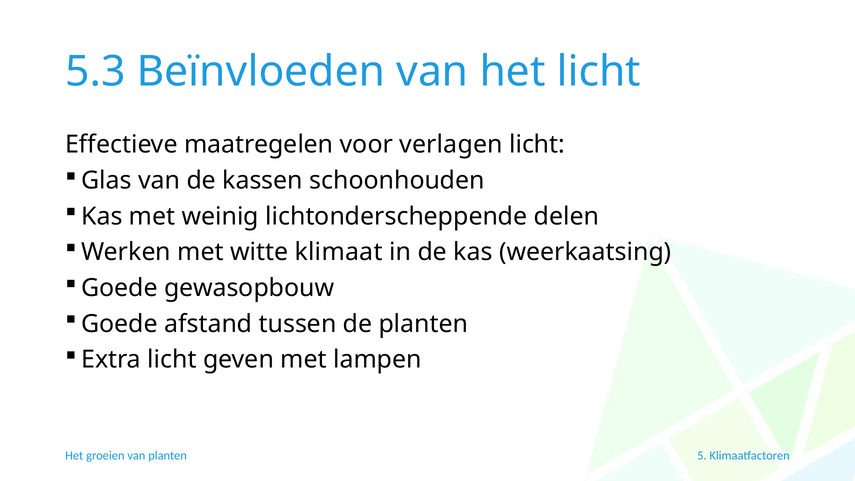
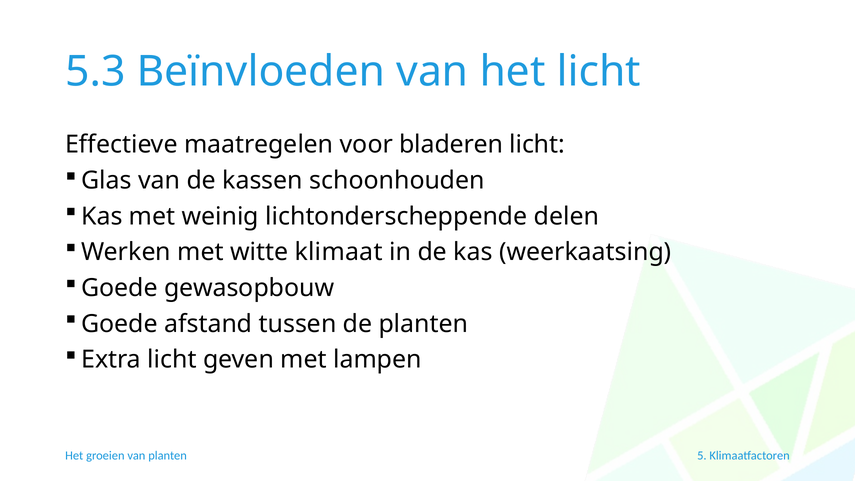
verlagen: verlagen -> bladeren (451, 145)
